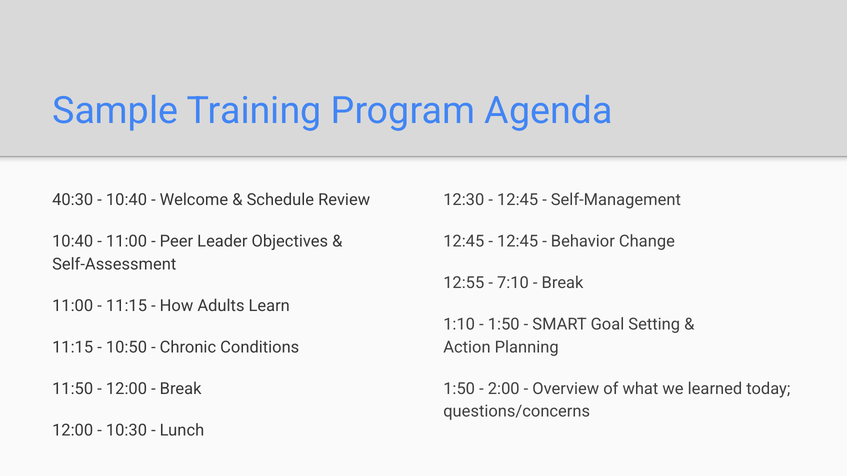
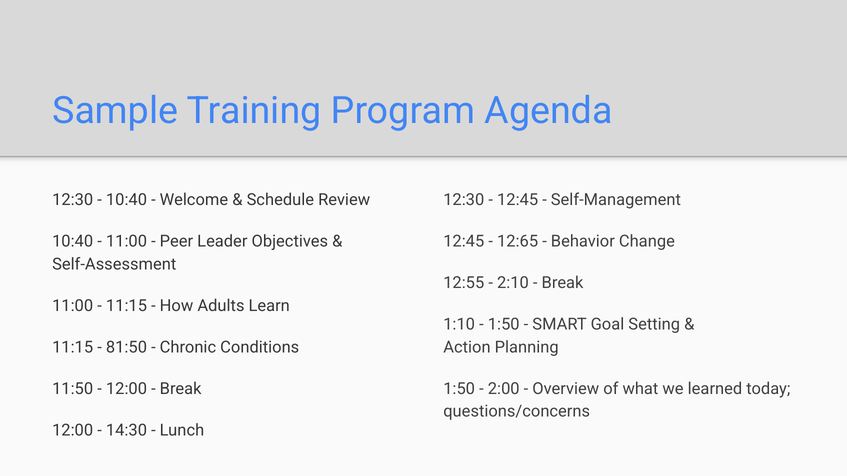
40:30: 40:30 -> 12:30 (73, 200)
12:45: 12:45 -> 12:65 (518, 242)
7:10: 7:10 -> 2:10 (513, 283)
10:50: 10:50 -> 81:50 (126, 347)
10:30: 10:30 -> 14:30 (126, 431)
